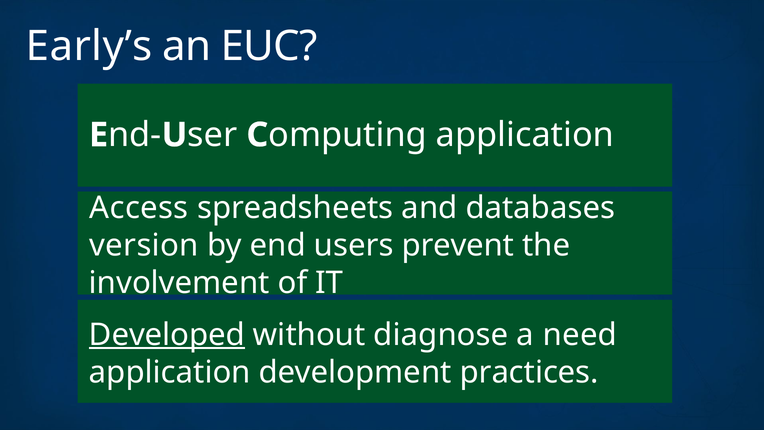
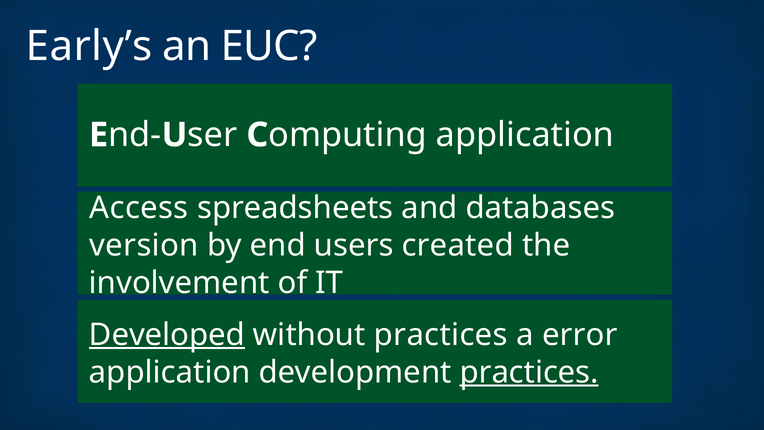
prevent: prevent -> created (458, 245)
without diagnose: diagnose -> practices (441, 334)
need: need -> error (580, 334)
practices underline: none -> present (529, 372)
